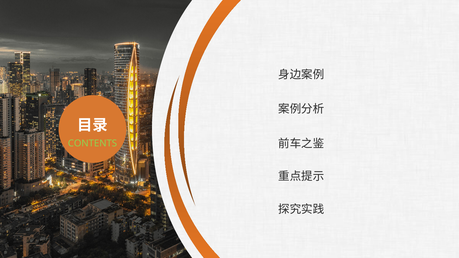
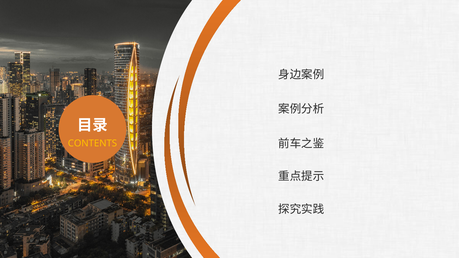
CONTENTS colour: light green -> yellow (92, 143)
